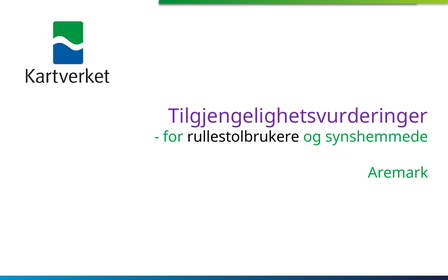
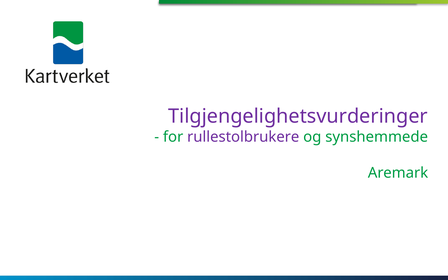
rullestolbrukere colour: black -> purple (243, 137)
